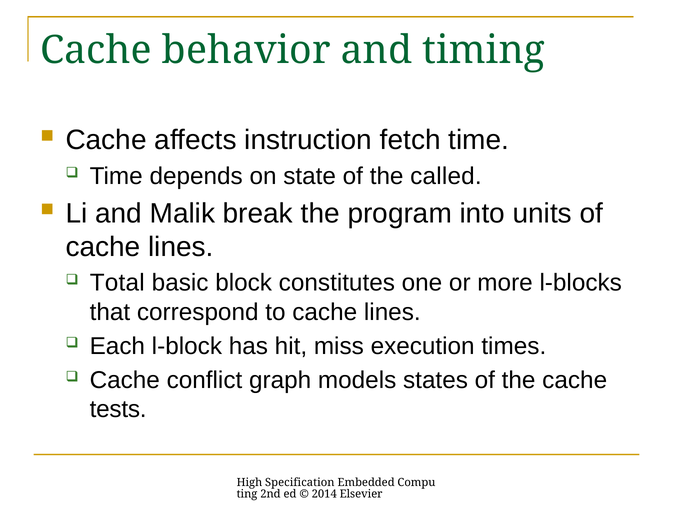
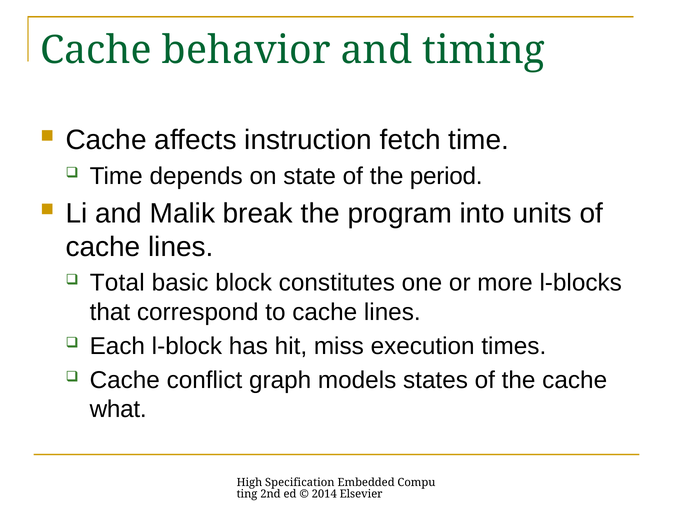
called: called -> period (446, 176)
tests: tests -> what (118, 409)
